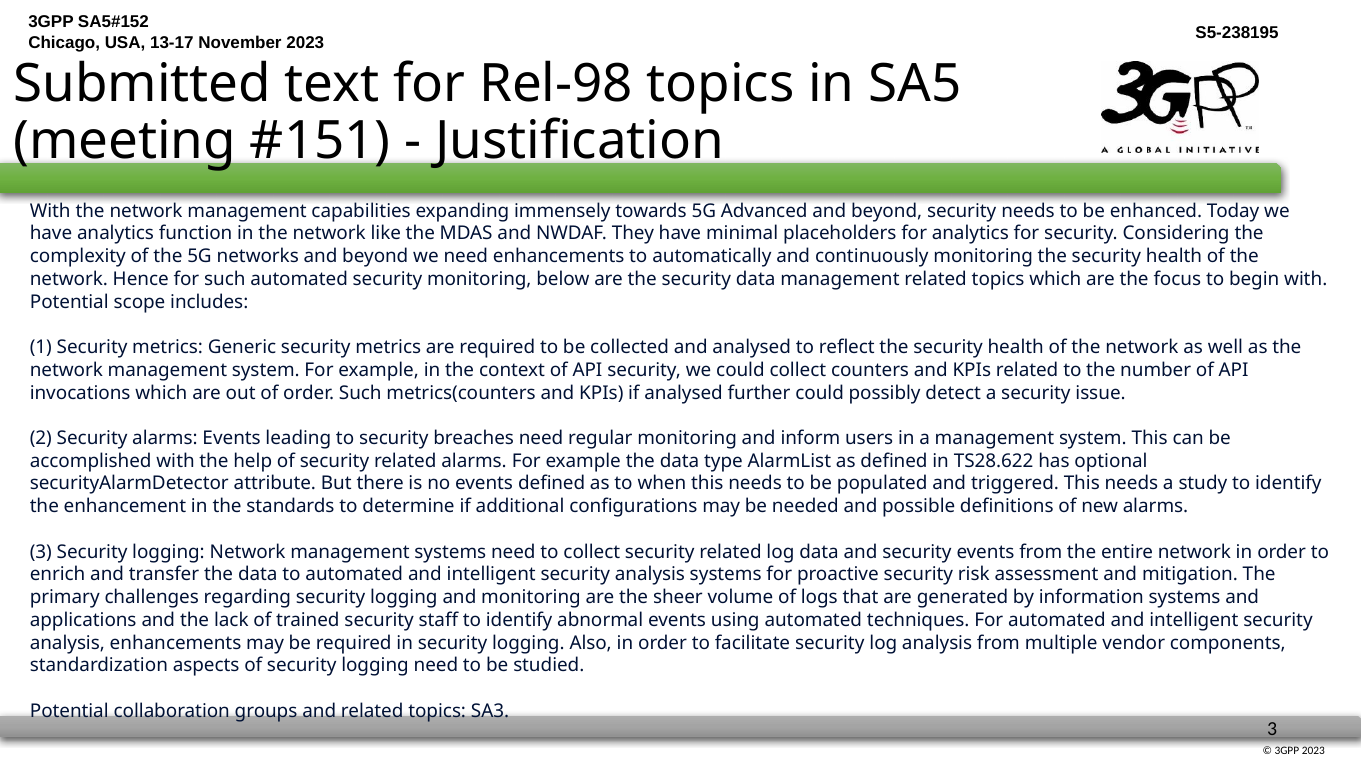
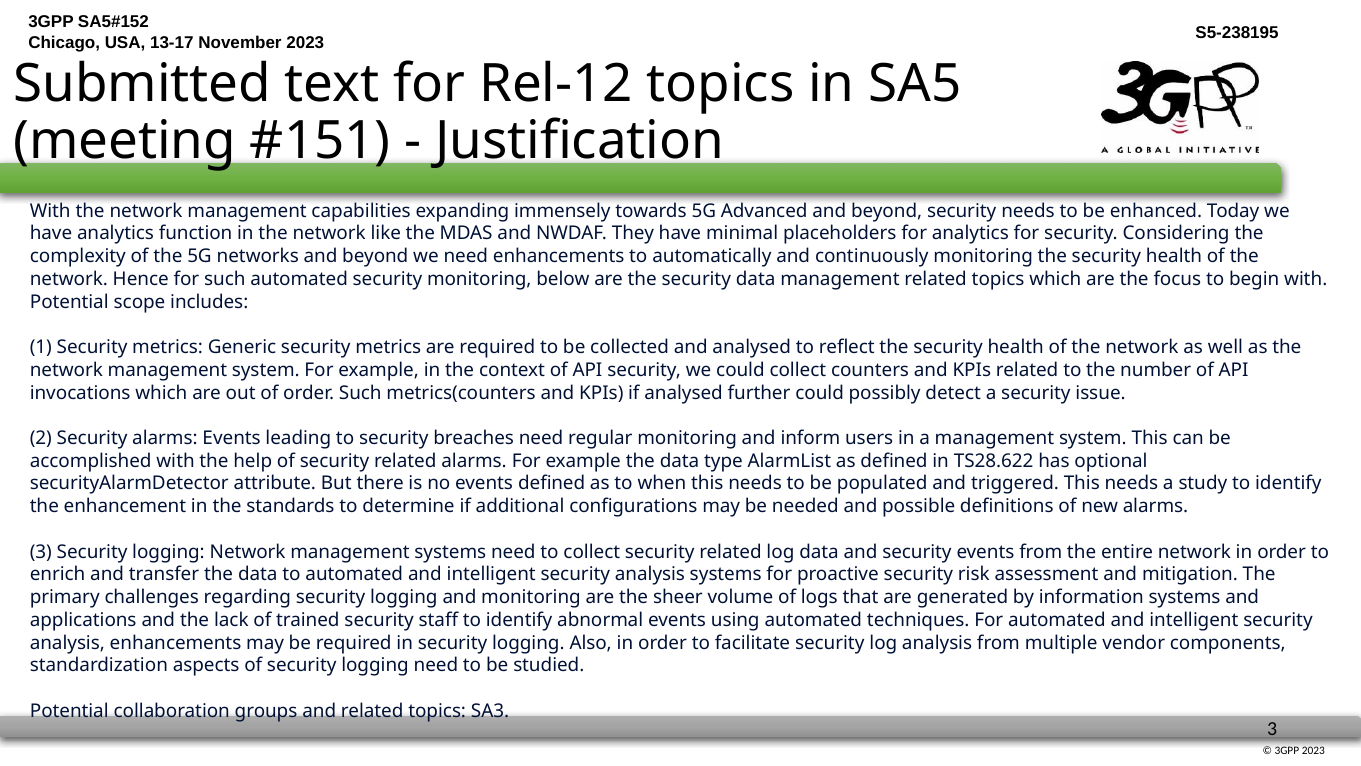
Rel-98: Rel-98 -> Rel-12 (556, 84)
